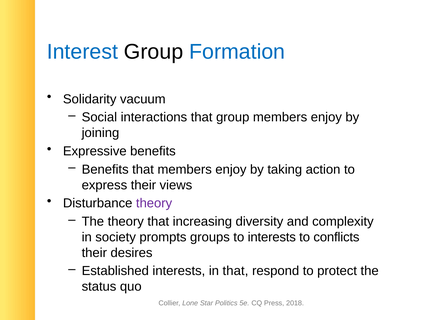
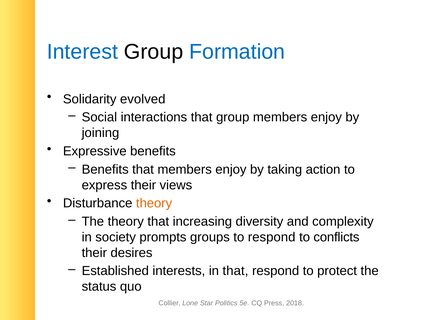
vacuum: vacuum -> evolved (143, 99)
theory colour: purple -> orange (154, 203)
to interests: interests -> respond (272, 237)
